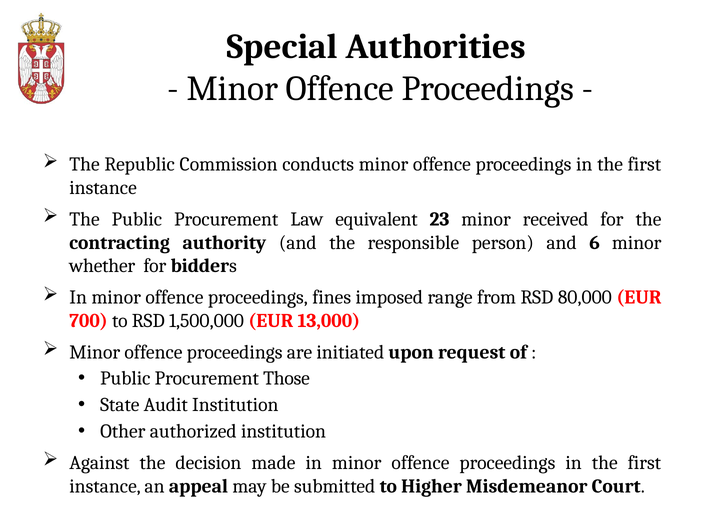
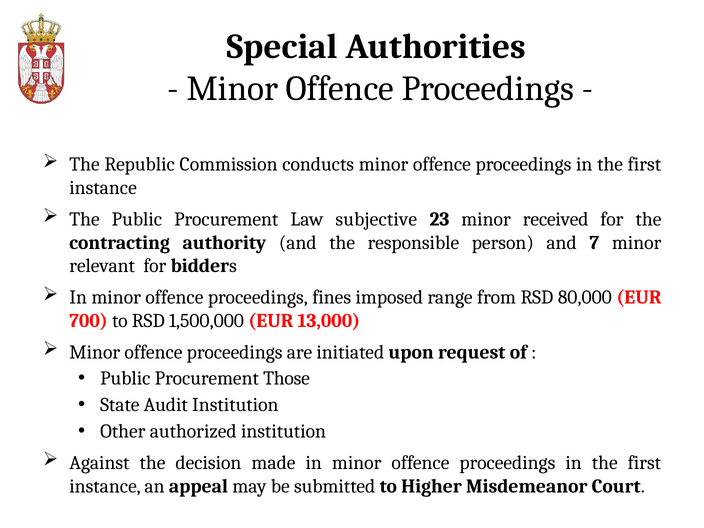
equivalent: equivalent -> subjective (376, 219)
6: 6 -> 7 (594, 243)
whether: whether -> relevant (102, 266)
